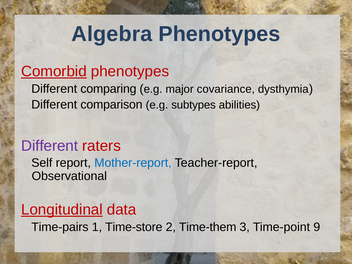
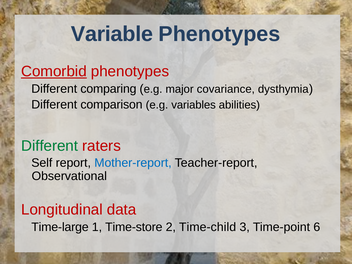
Algebra: Algebra -> Variable (112, 34)
subtypes: subtypes -> variables (194, 105)
Different colour: purple -> green (50, 146)
Longitudinal underline: present -> none (62, 210)
Time-pairs: Time-pairs -> Time-large (60, 227)
Time-them: Time-them -> Time-child (208, 227)
9: 9 -> 6 (317, 227)
